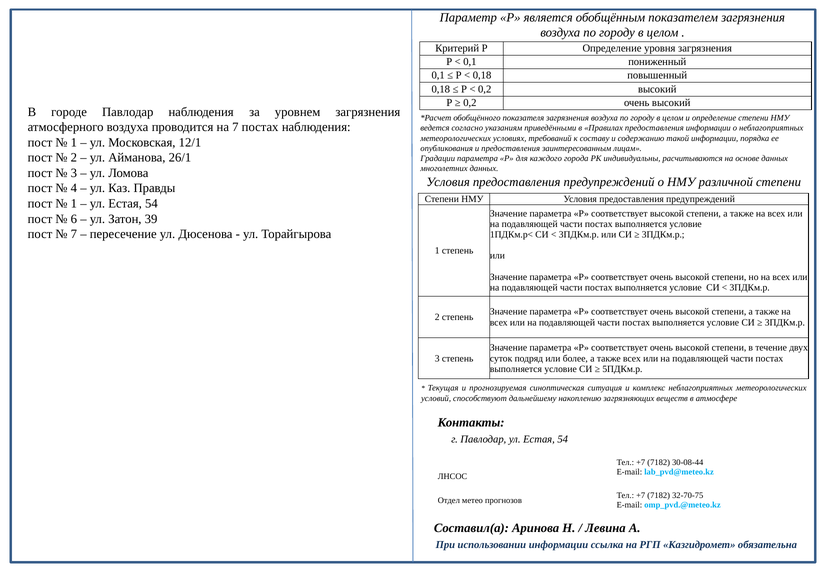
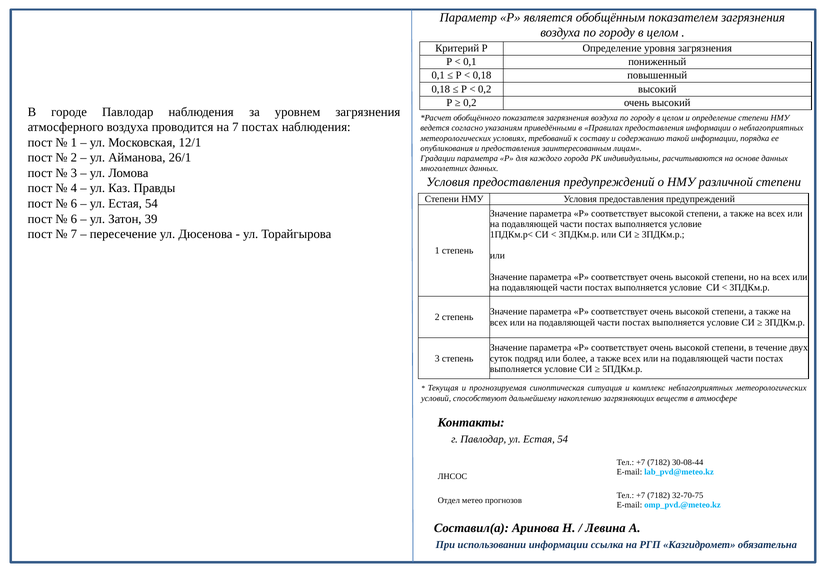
1: 1 -> 6 (74, 204)
